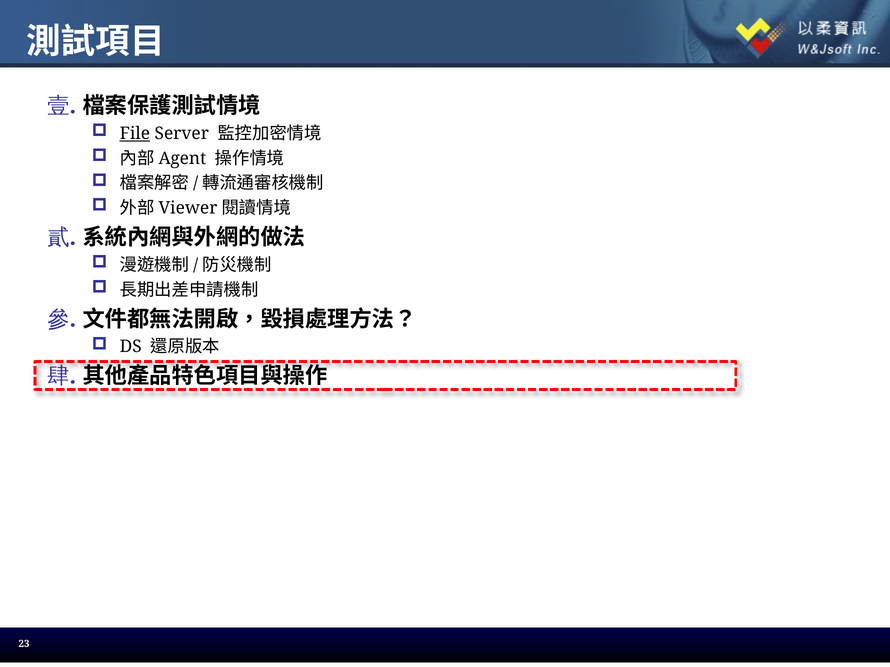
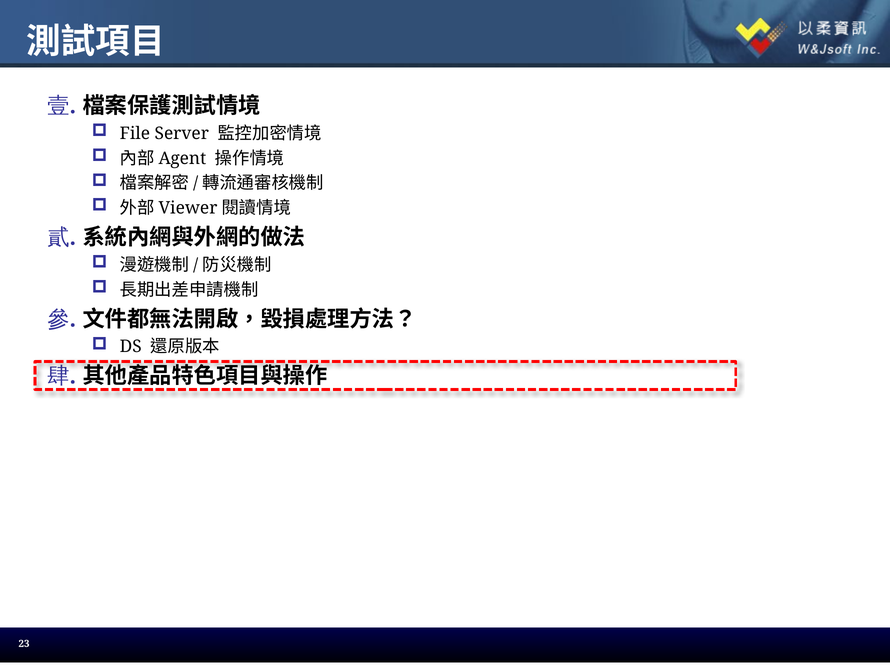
File underline: present -> none (135, 133)
